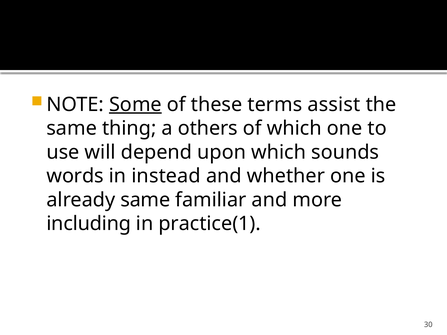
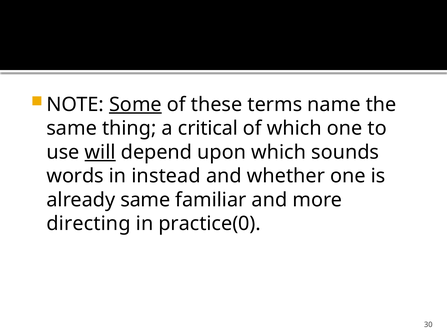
assist: assist -> name (334, 105)
others: others -> critical (208, 128)
will underline: none -> present (100, 152)
including: including -> directing (89, 224)
practice(1: practice(1 -> practice(0 (210, 224)
